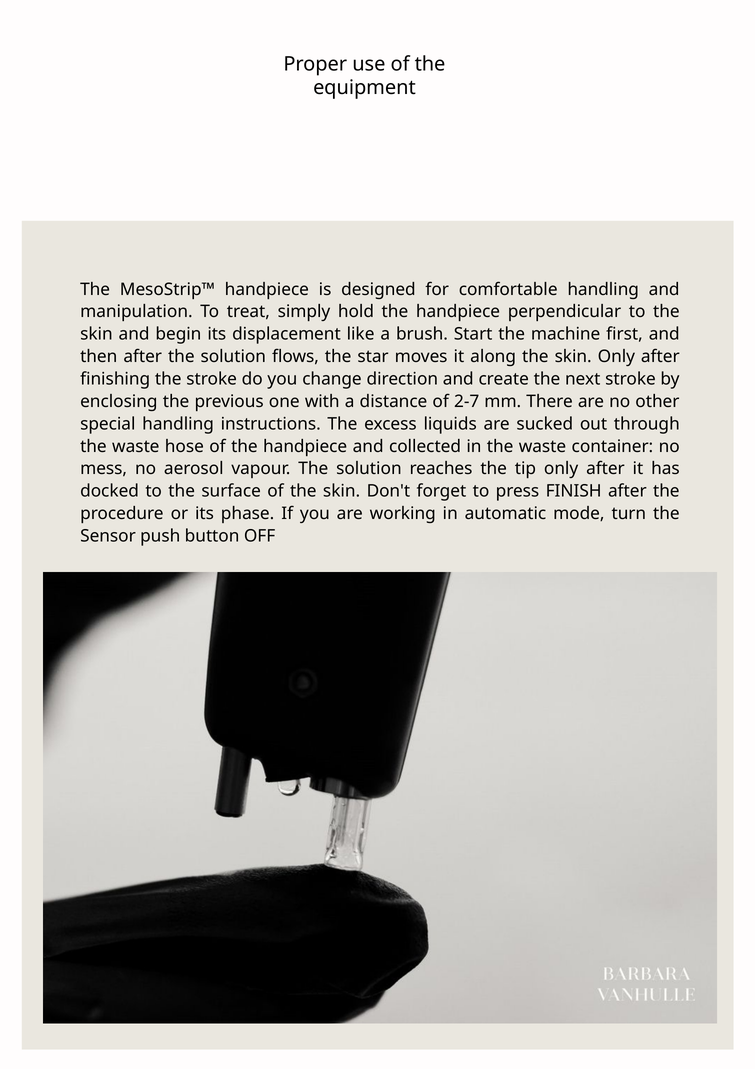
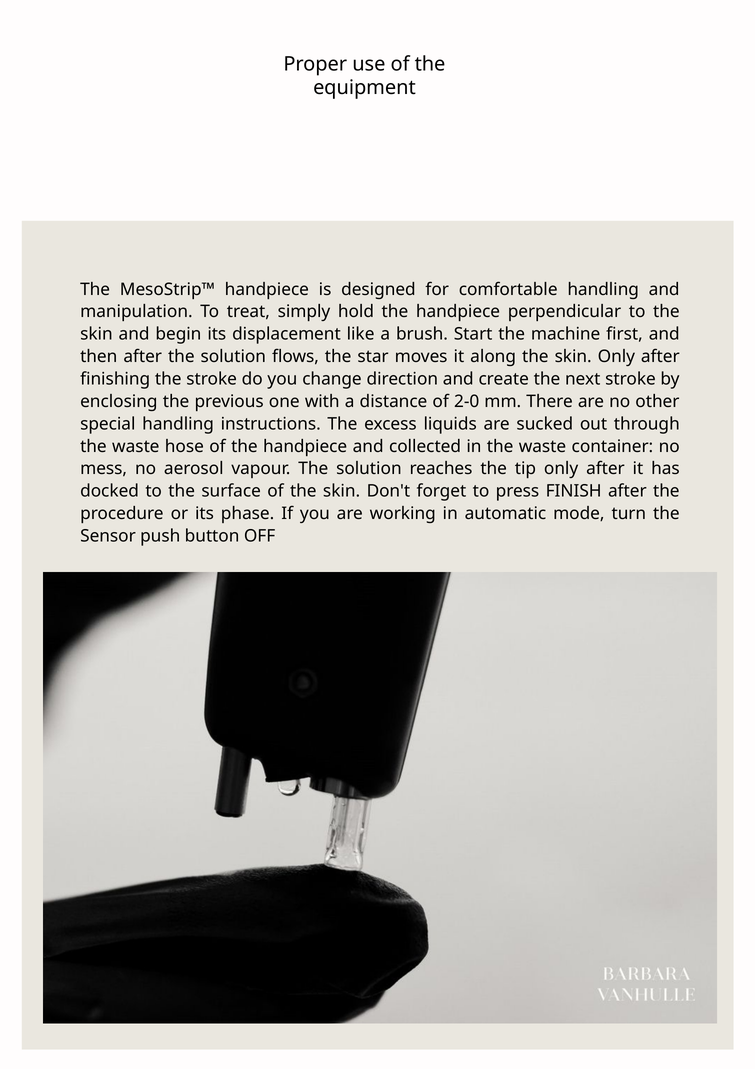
2-7: 2-7 -> 2-0 (467, 401)
